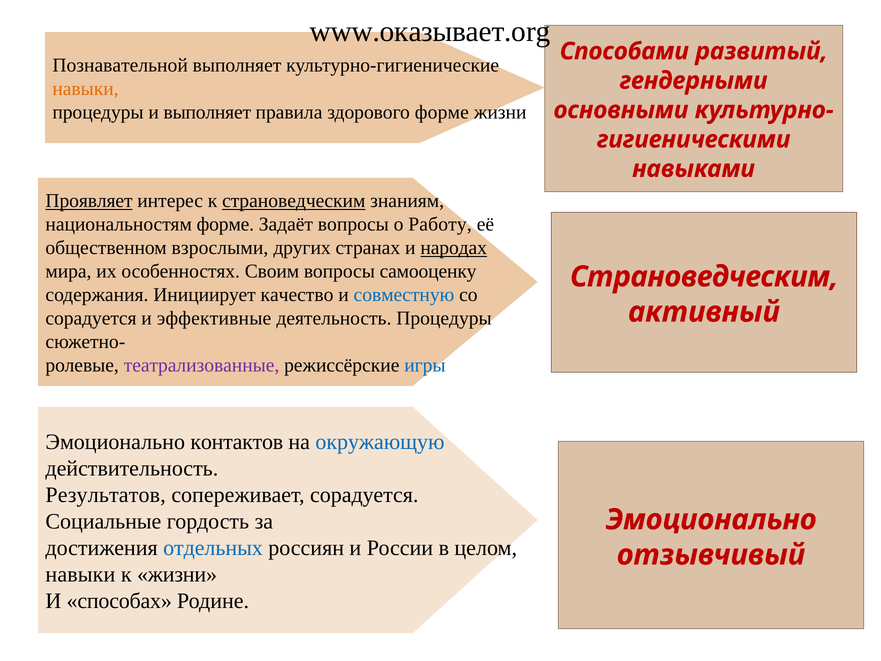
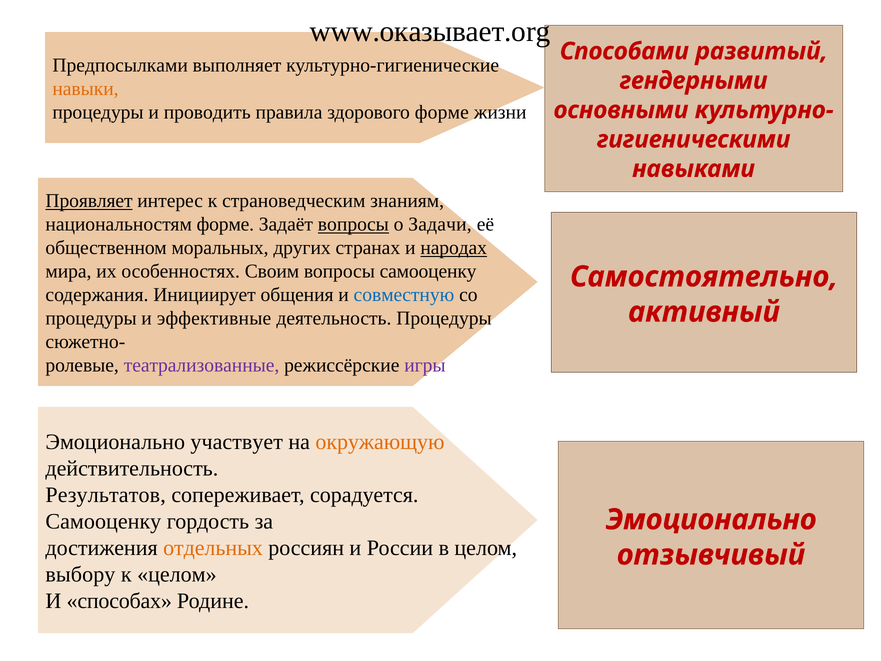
Познавательной: Познавательной -> Предпосылками (120, 65)
и выполняет: выполняет -> проводить (207, 112)
страноведческим underline: present -> none (294, 201)
вопросы underline: none -> present (353, 224)
Работу: Работу -> Задачи (440, 224)
взрослыми: взрослыми -> моральных (220, 248)
Страноведческим: Страноведческим -> Самостоятельно (704, 277)
качество: качество -> общения (297, 295)
сорадуется: сорадуется -> процедуры (91, 318)
игры colour: blue -> purple (425, 365)
контактов: контактов -> участвует (237, 442)
окружающую colour: blue -> orange (380, 442)
Социальные: Социальные -> Самооценку (103, 521)
отдельных colour: blue -> orange (213, 548)
навыки: навыки -> выбору (80, 574)
к жизни: жизни -> целом (177, 574)
